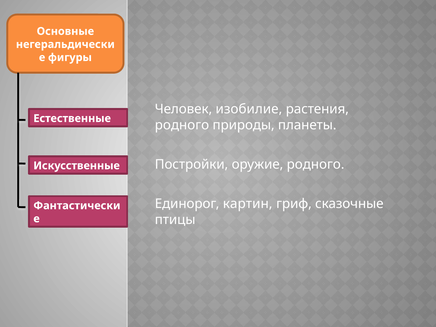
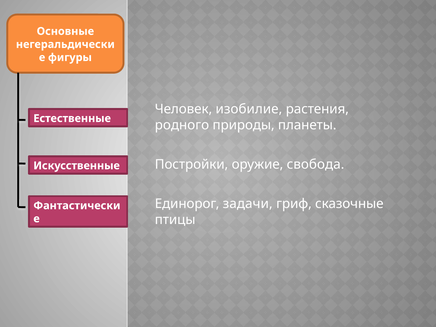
оружие родного: родного -> свобода (316, 164)
картин: картин -> задачи (248, 204)
